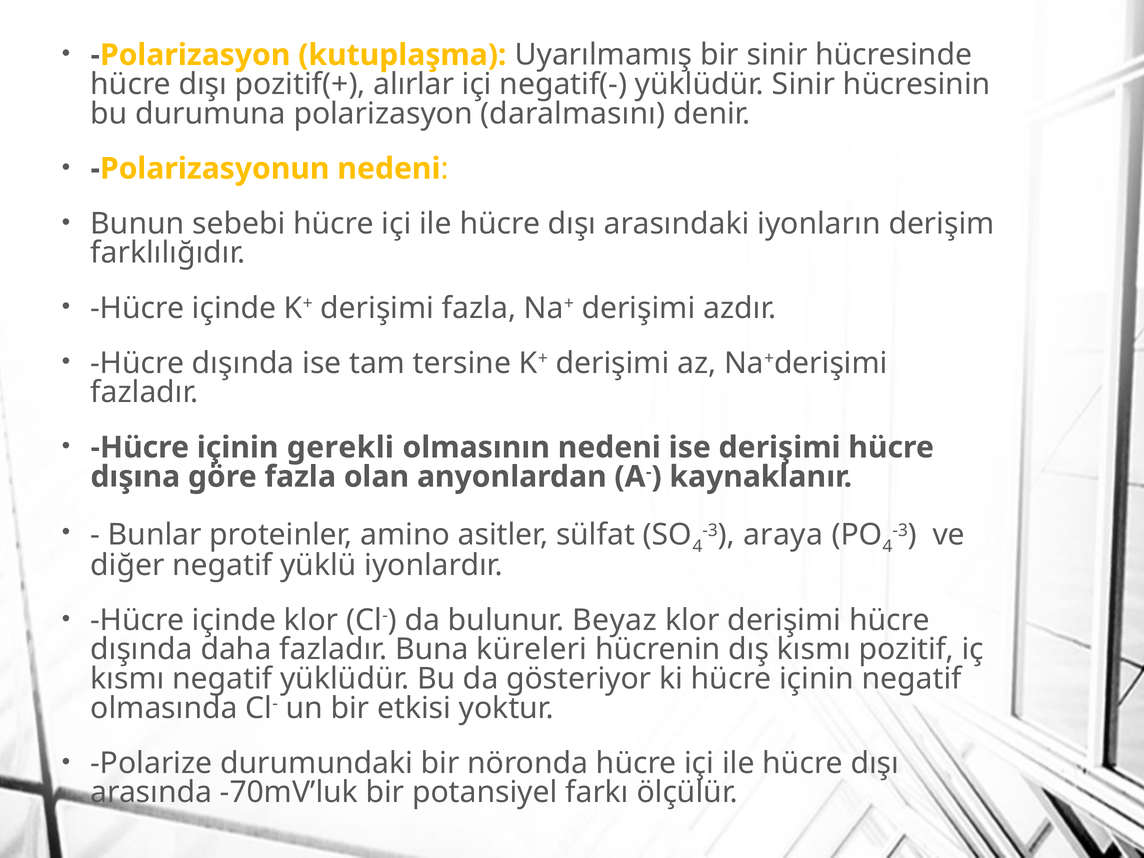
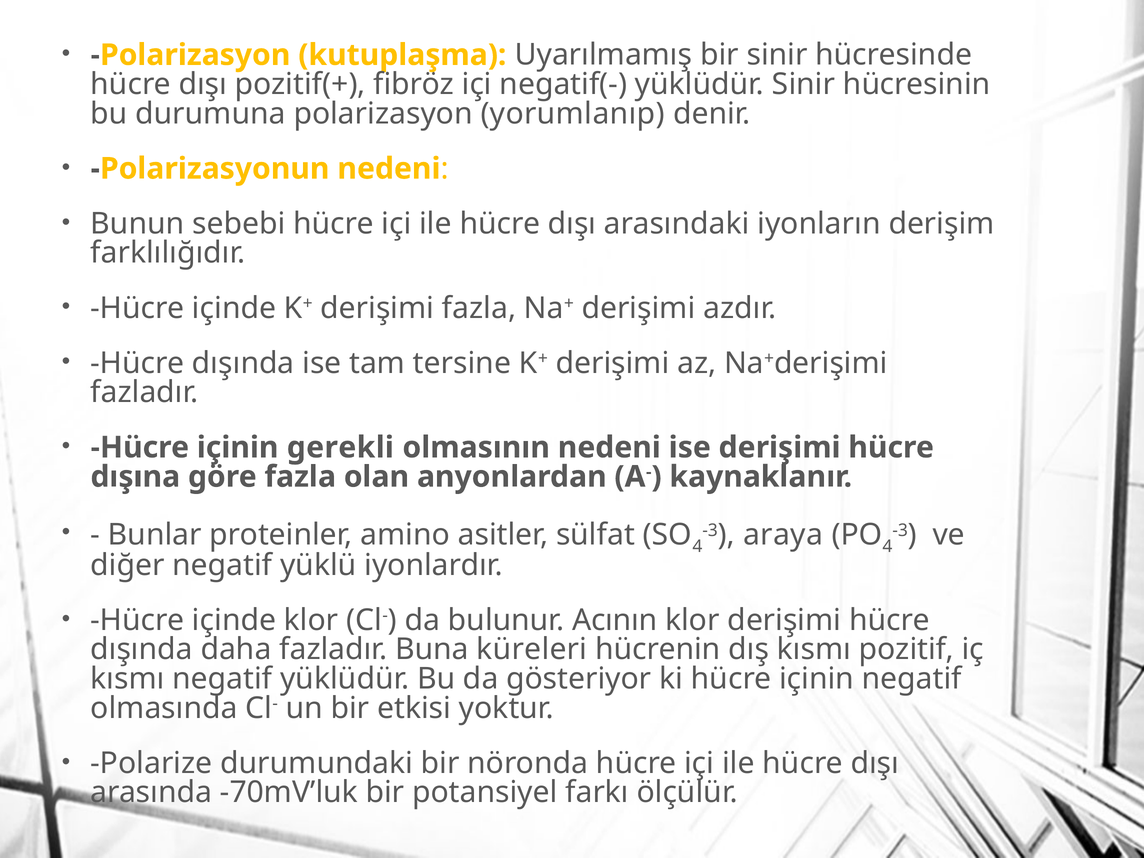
alırlar: alırlar -> fibröz (414, 84)
daralmasını: daralmasını -> yorumlanıp (573, 114)
Beyaz: Beyaz -> Acının (615, 620)
